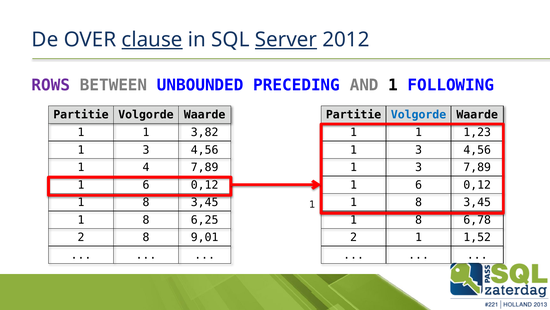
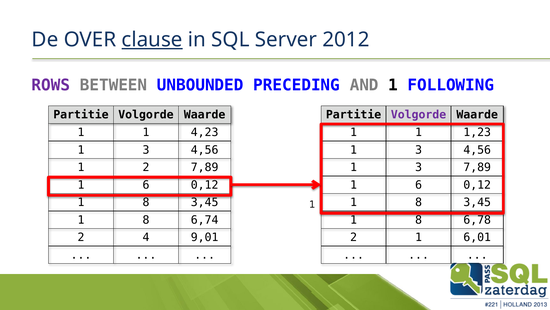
Server underline: present -> none (286, 40)
Volgorde colour: blue -> purple (419, 115)
3,82: 3,82 -> 4,23 (205, 132)
1 4: 4 -> 2 (146, 167)
6,25: 6,25 -> 6,74 (205, 219)
2 8: 8 -> 4 (146, 237)
1,52: 1,52 -> 6,01 (477, 237)
